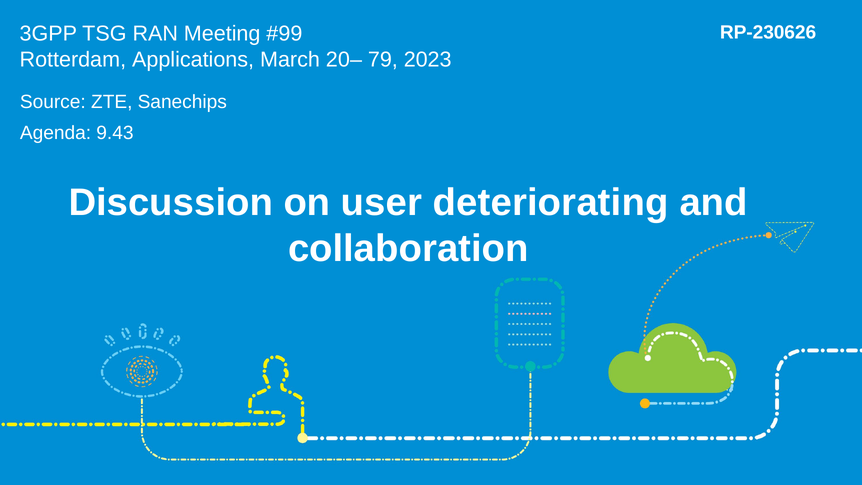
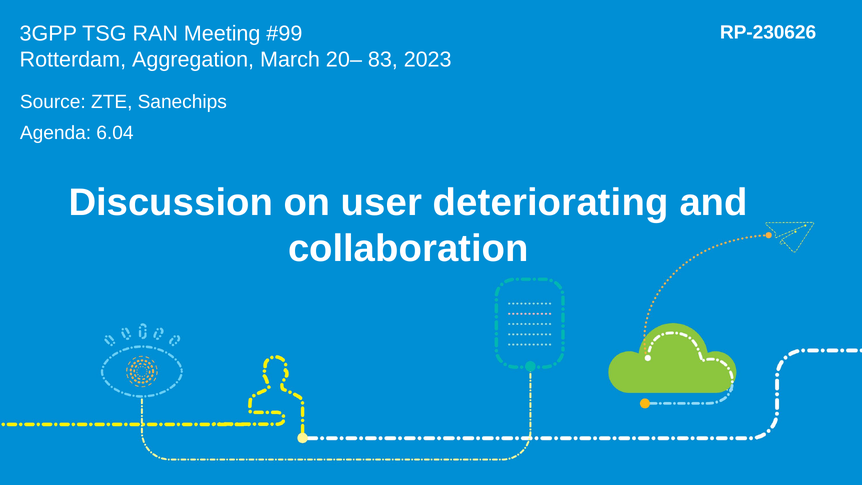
Applications: Applications -> Aggregation (193, 60)
79: 79 -> 83 (383, 60)
9.43: 9.43 -> 6.04 (115, 133)
